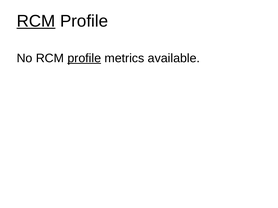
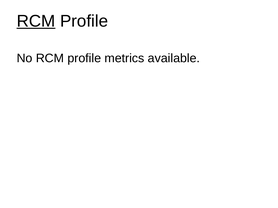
profile underline: present -> none (84, 58)
